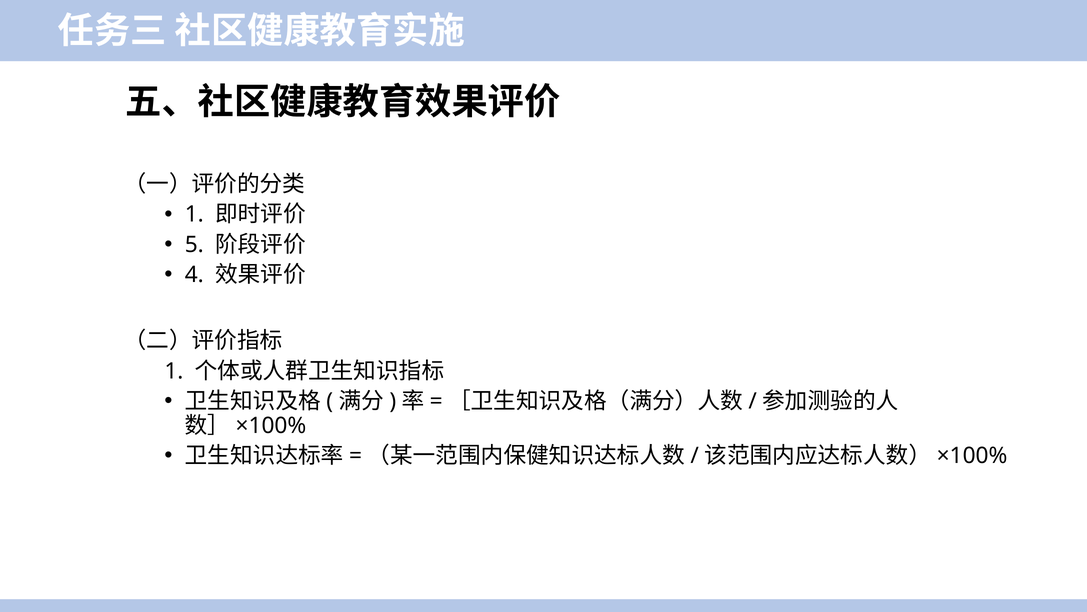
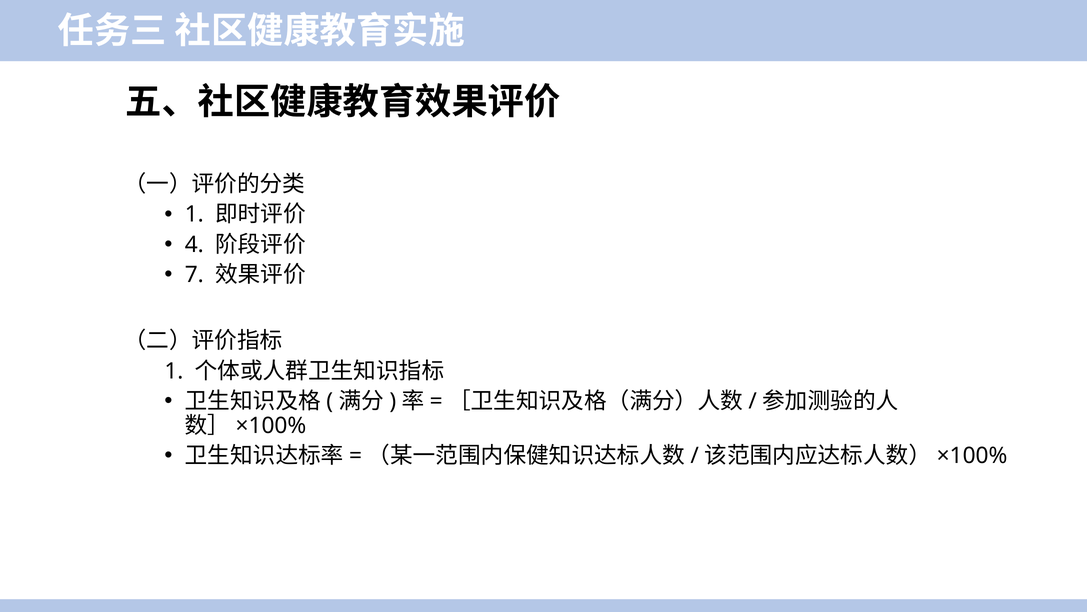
5: 5 -> 4 (194, 244)
4: 4 -> 7 (194, 275)
